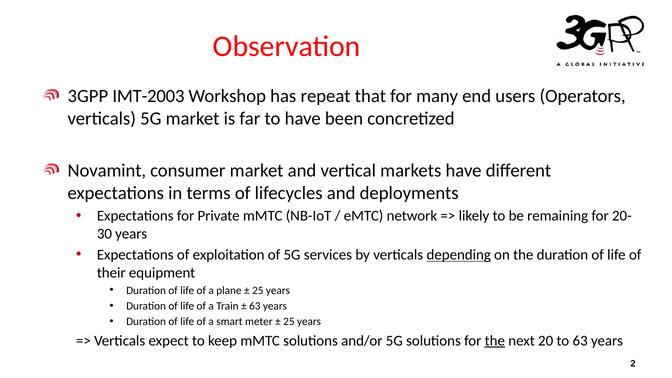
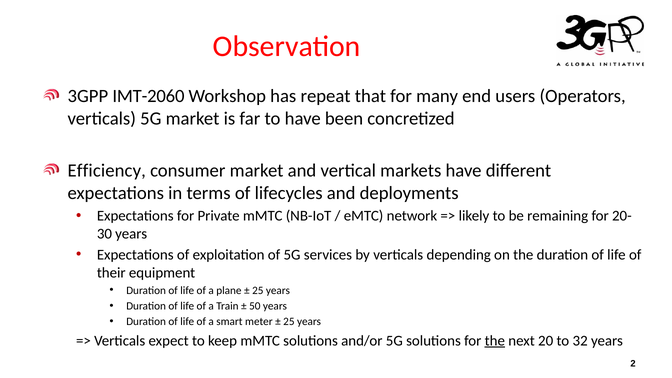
IMT-2003: IMT-2003 -> IMT-2060 (148, 96)
Novamint: Novamint -> Efficiency (107, 171)
depending underline: present -> none (459, 255)
63: 63 -> 50 (255, 306)
to 63: 63 -> 32 (580, 341)
